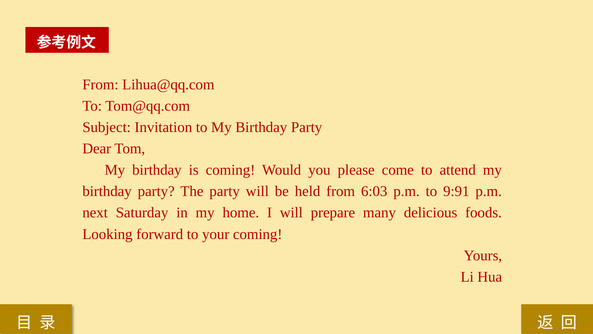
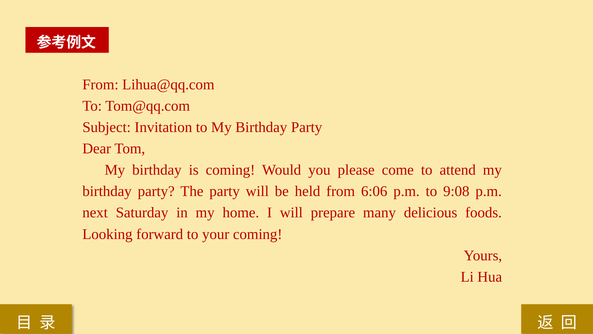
6:03: 6:03 -> 6:06 (374, 191)
9:91: 9:91 -> 9:08 (456, 191)
